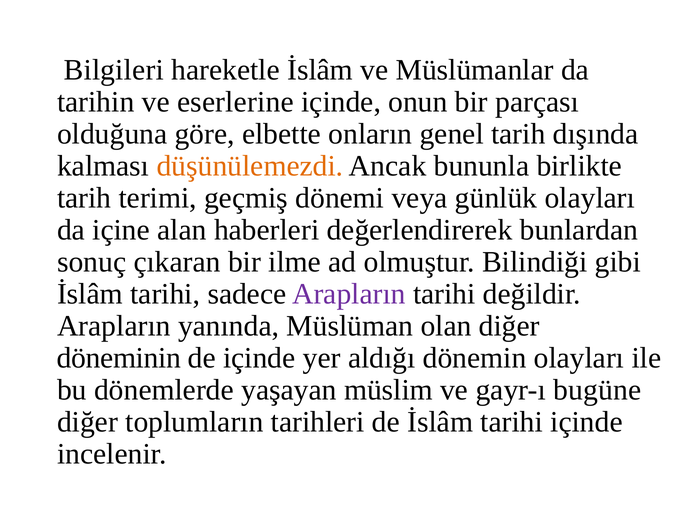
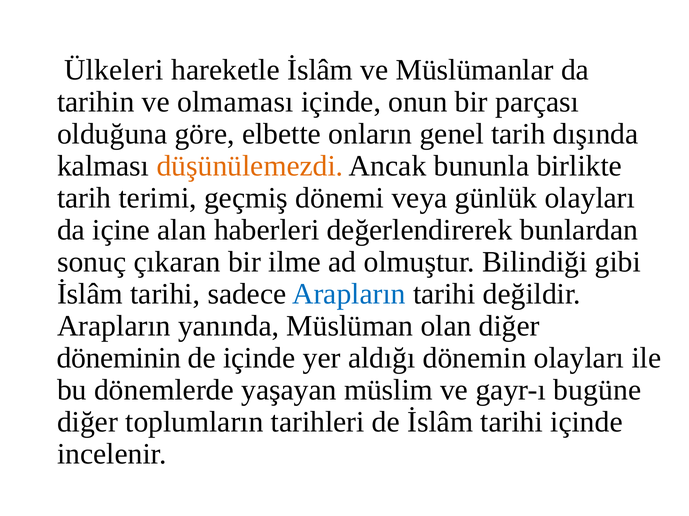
Bilgileri: Bilgileri -> Ülkeleri (114, 70)
eserlerine: eserlerine -> olmaması (235, 102)
Arapların colour: purple -> blue (349, 295)
